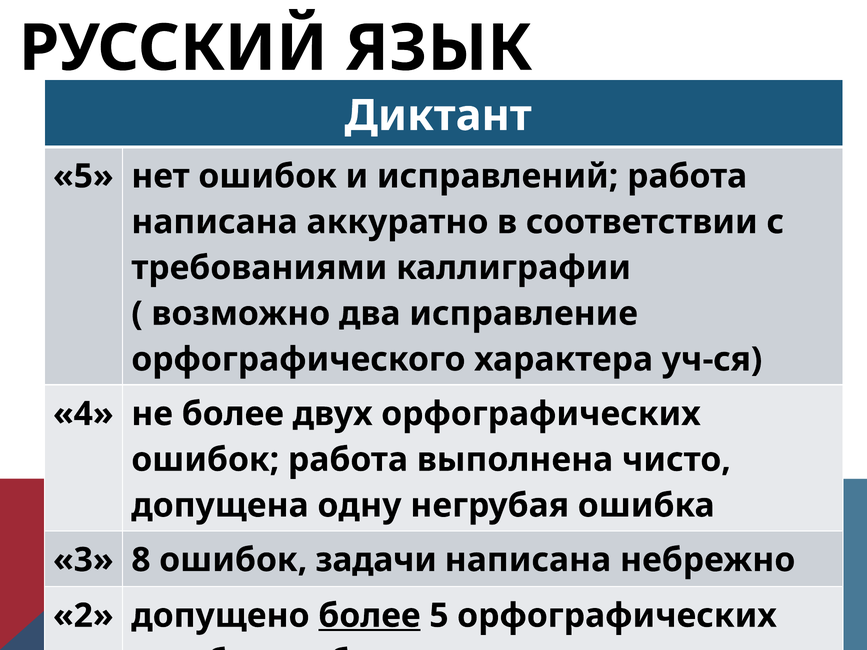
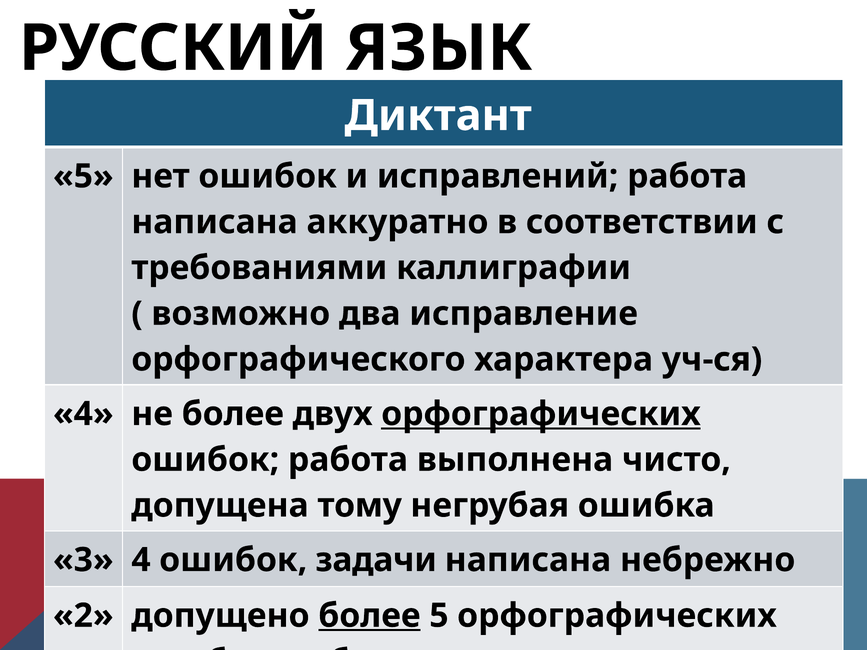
орфографических underline: none -> present (541, 414)
одну: одну -> тому (360, 506)
3 8: 8 -> 4 (141, 560)
